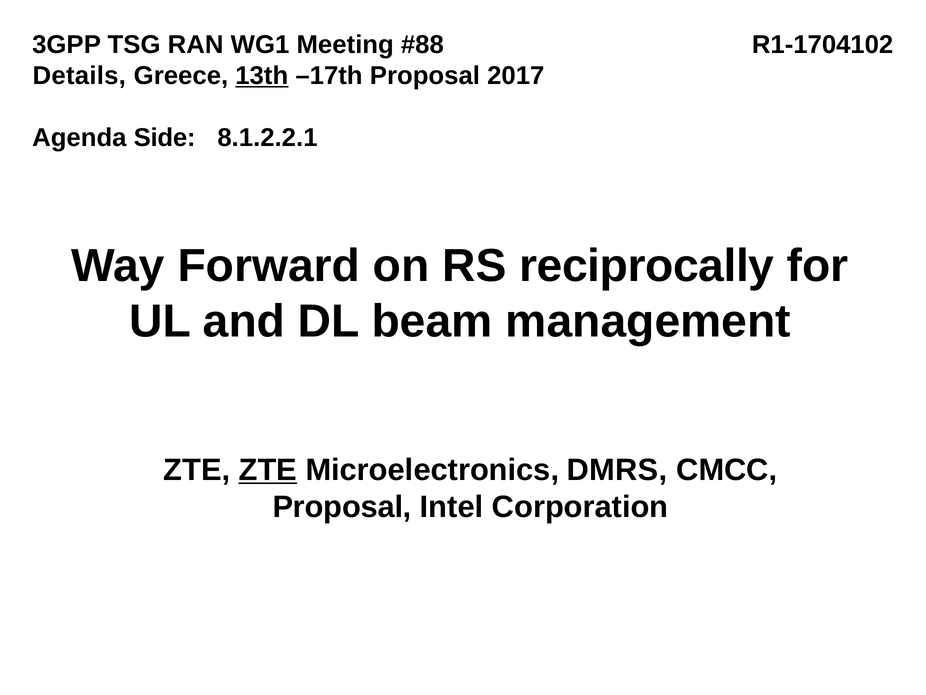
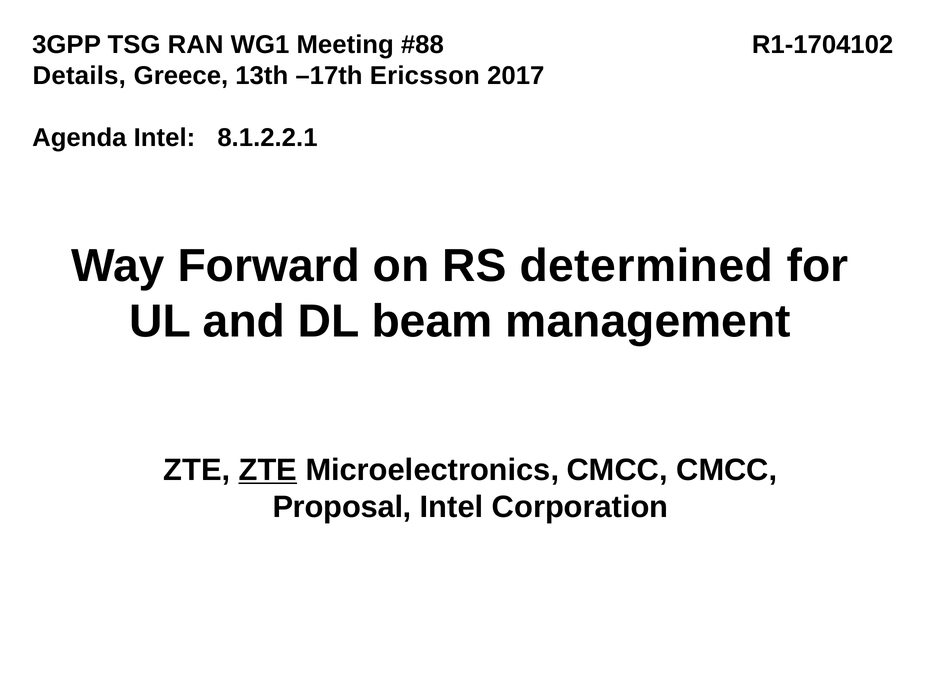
13th underline: present -> none (262, 76)
–17th Proposal: Proposal -> Ericsson (425, 76)
Agenda Side: Side -> Intel (164, 138)
reciprocally: reciprocally -> determined (646, 266)
Microelectronics DMRS: DMRS -> CMCC (617, 470)
